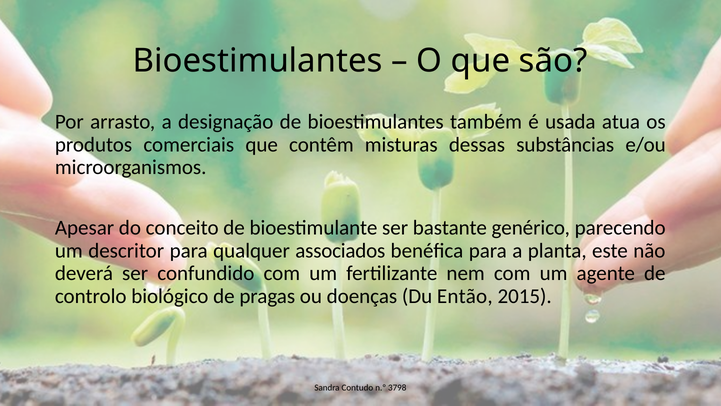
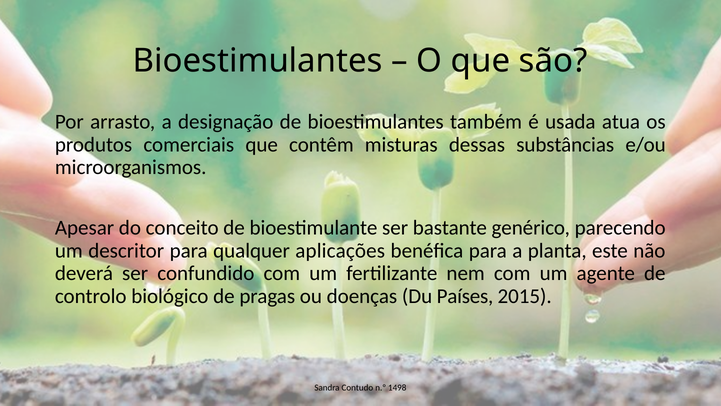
associados: associados -> aplicações (340, 251)
Então: Então -> Países (465, 296)
3798: 3798 -> 1498 (397, 387)
